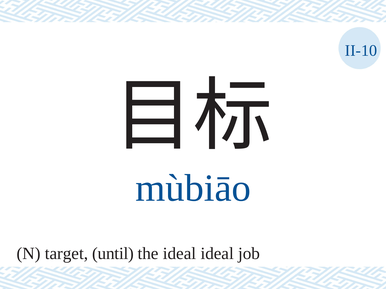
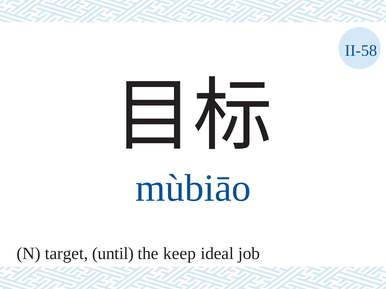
II-10: II-10 -> II-58 (361, 51)
the ideal: ideal -> keep (179, 254)
